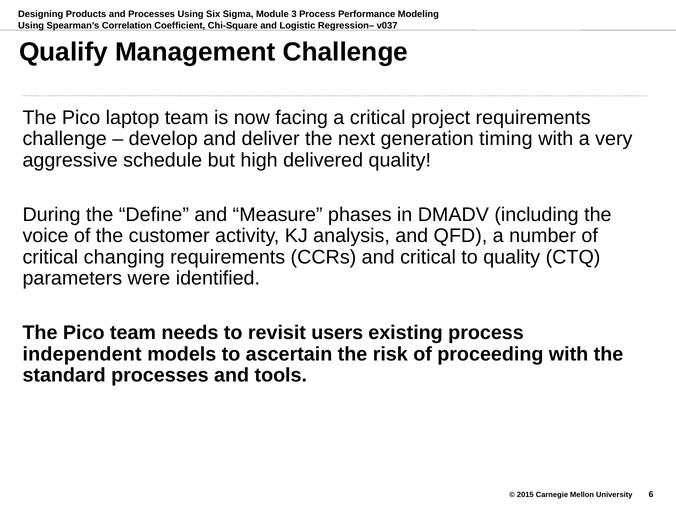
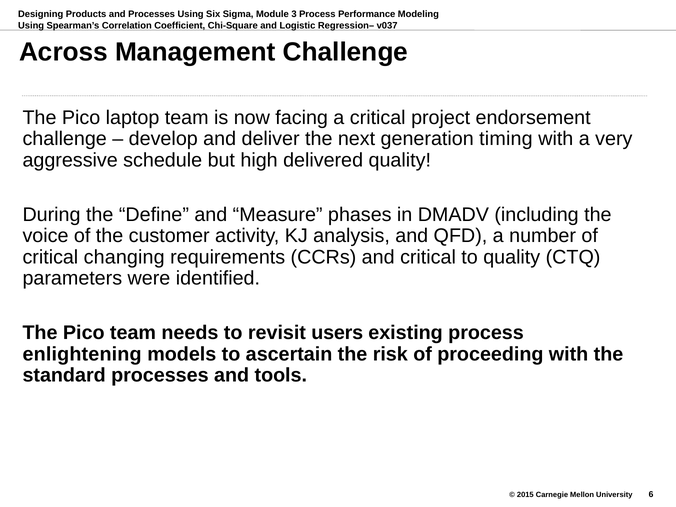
Qualify: Qualify -> Across (63, 52)
project requirements: requirements -> endorsement (533, 118)
independent: independent -> enlightening (82, 354)
